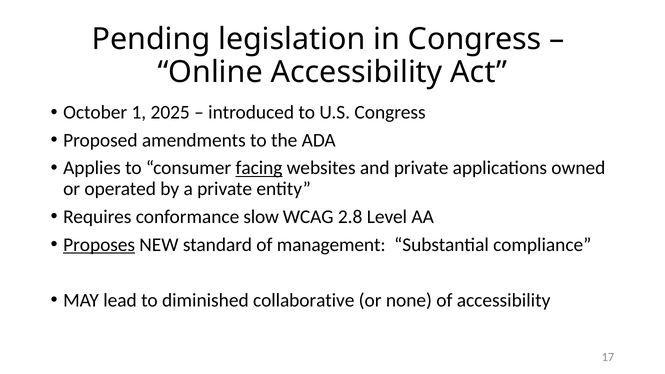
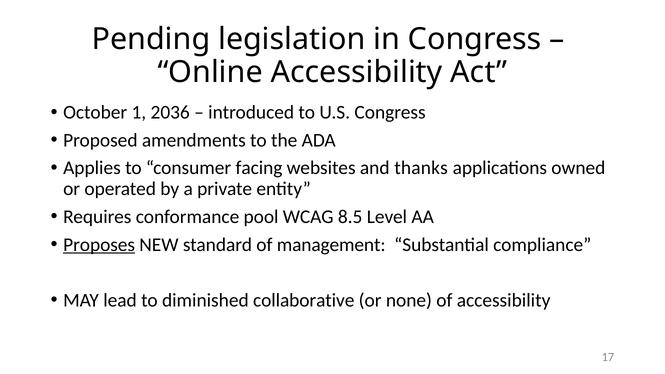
2025: 2025 -> 2036 (170, 112)
facing underline: present -> none (259, 168)
and private: private -> thanks (421, 168)
slow: slow -> pool (261, 217)
2.8: 2.8 -> 8.5 (350, 217)
